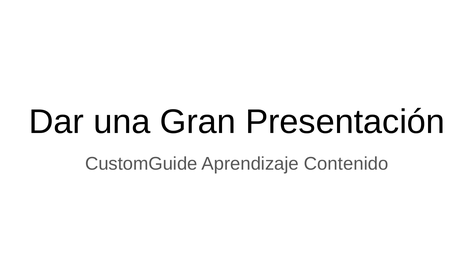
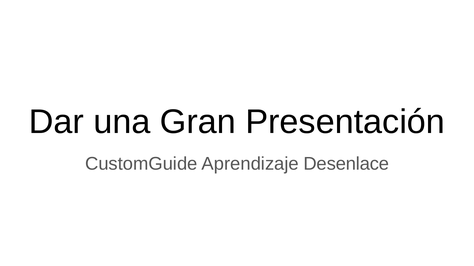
Contenido: Contenido -> Desenlace (346, 164)
